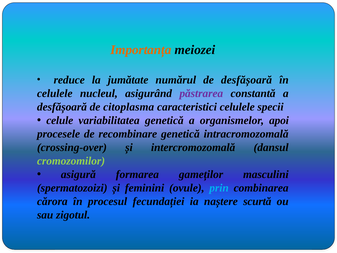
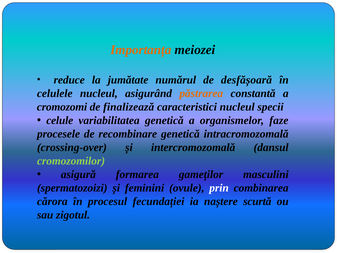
păstrarea colour: purple -> orange (201, 93)
desfășoară: desfășoară -> cromozomi (62, 107)
citoplasma: citoplasma -> finalizează (129, 107)
caracteristici celulele: celulele -> nucleul (237, 107)
apoi: apoi -> faze (279, 120)
prin colour: light blue -> white (219, 188)
